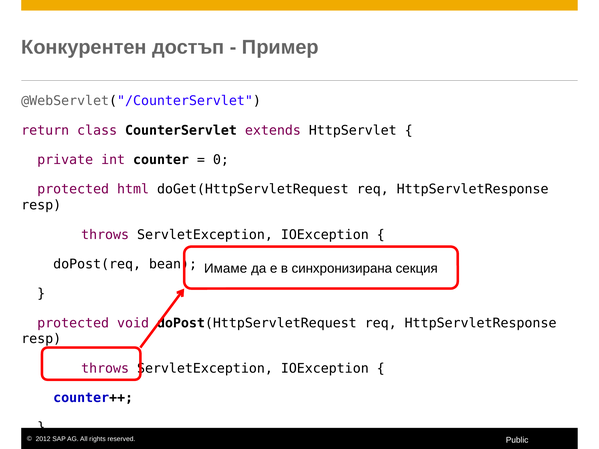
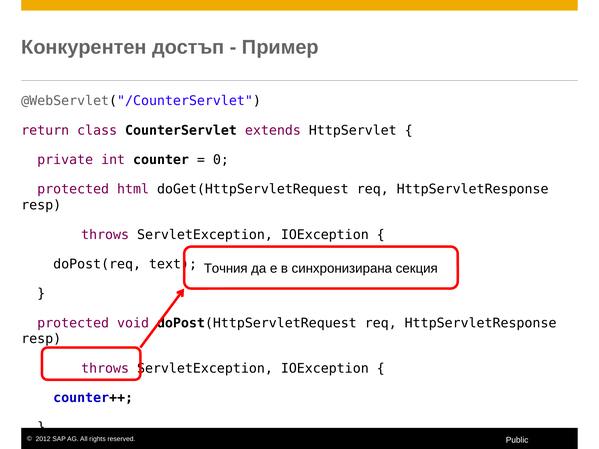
bean: bean -> text (173, 264)
Имаме: Имаме -> Точния (226, 269)
